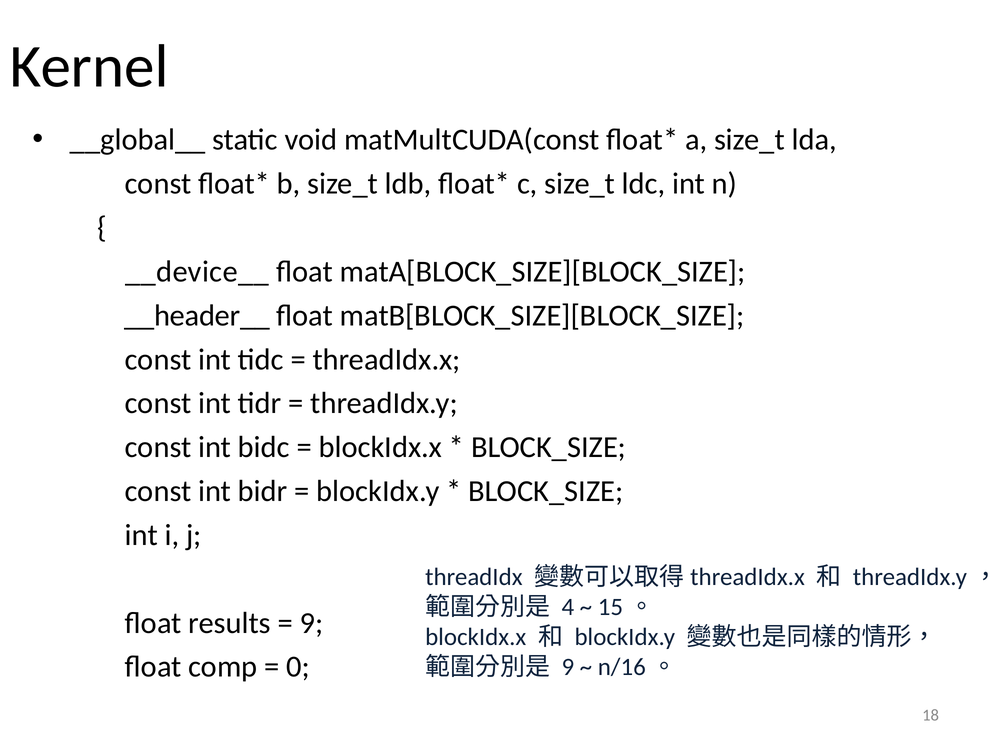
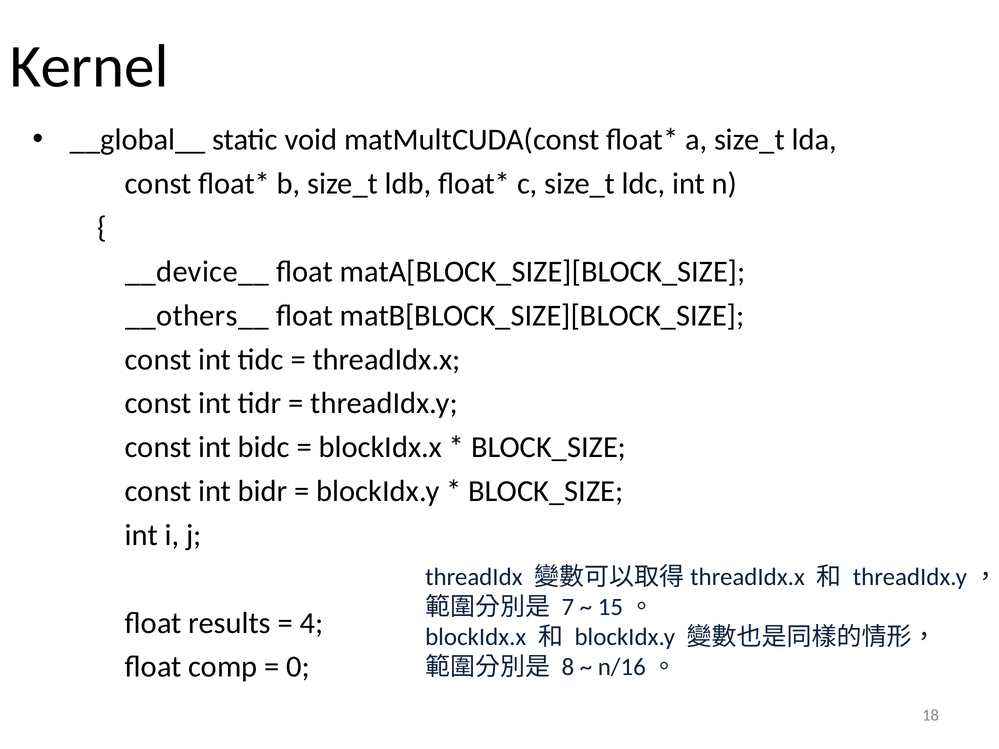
__header__: __header__ -> __others__ (197, 316)
4: 4 -> 7 (568, 607)
9: 9 -> 4 (311, 623)
9: 9 -> 8 (568, 667)
